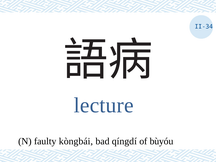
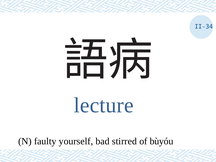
kòngbái: kòngbái -> yourself (76, 141)
qíngdí: qíngdí -> stirred (124, 141)
